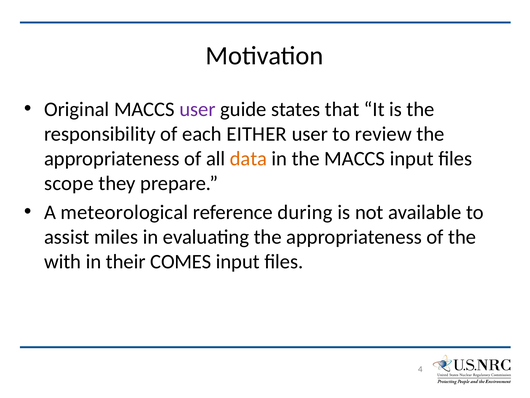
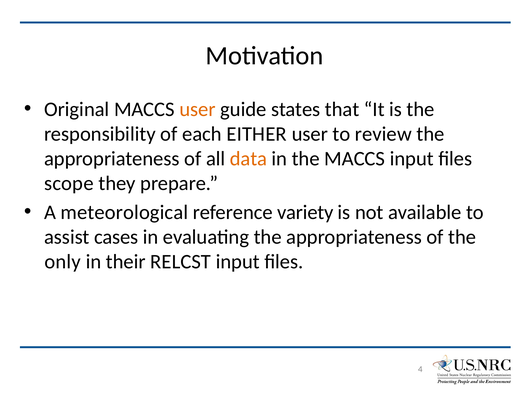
user colour: purple -> orange (198, 109)
during: during -> variety (305, 212)
miles: miles -> cases (116, 237)
with: with -> only (63, 261)
COMES: COMES -> RELCST (181, 261)
